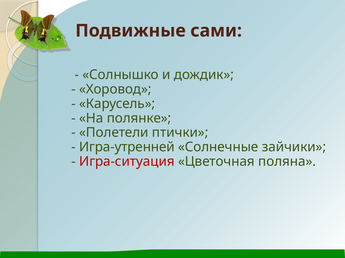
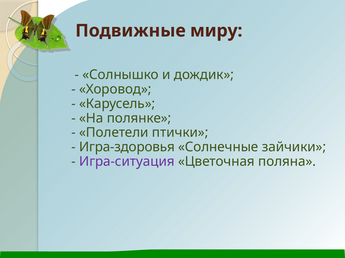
сами: сами -> миру (216, 31)
Игра-утренней: Игра-утренней -> Игра-здоровья (127, 147)
Игра-ситуация colour: red -> purple (127, 162)
